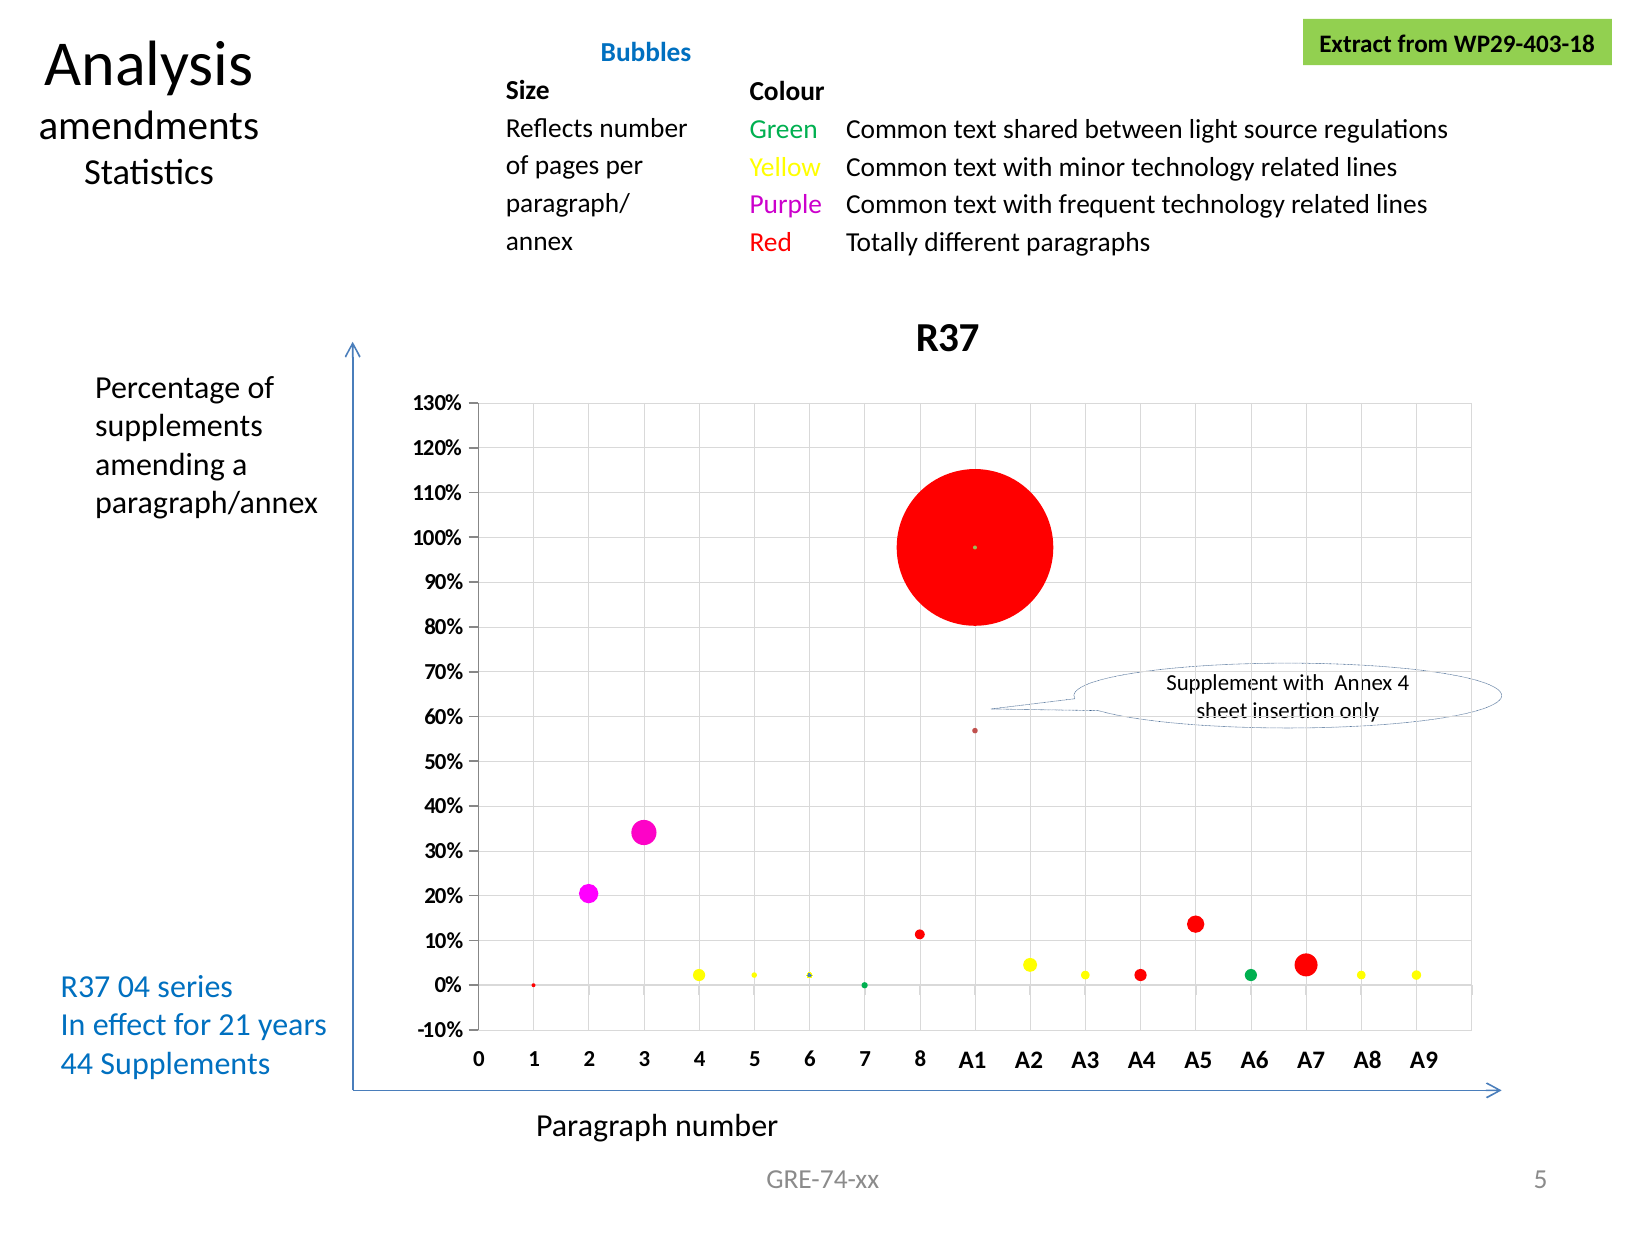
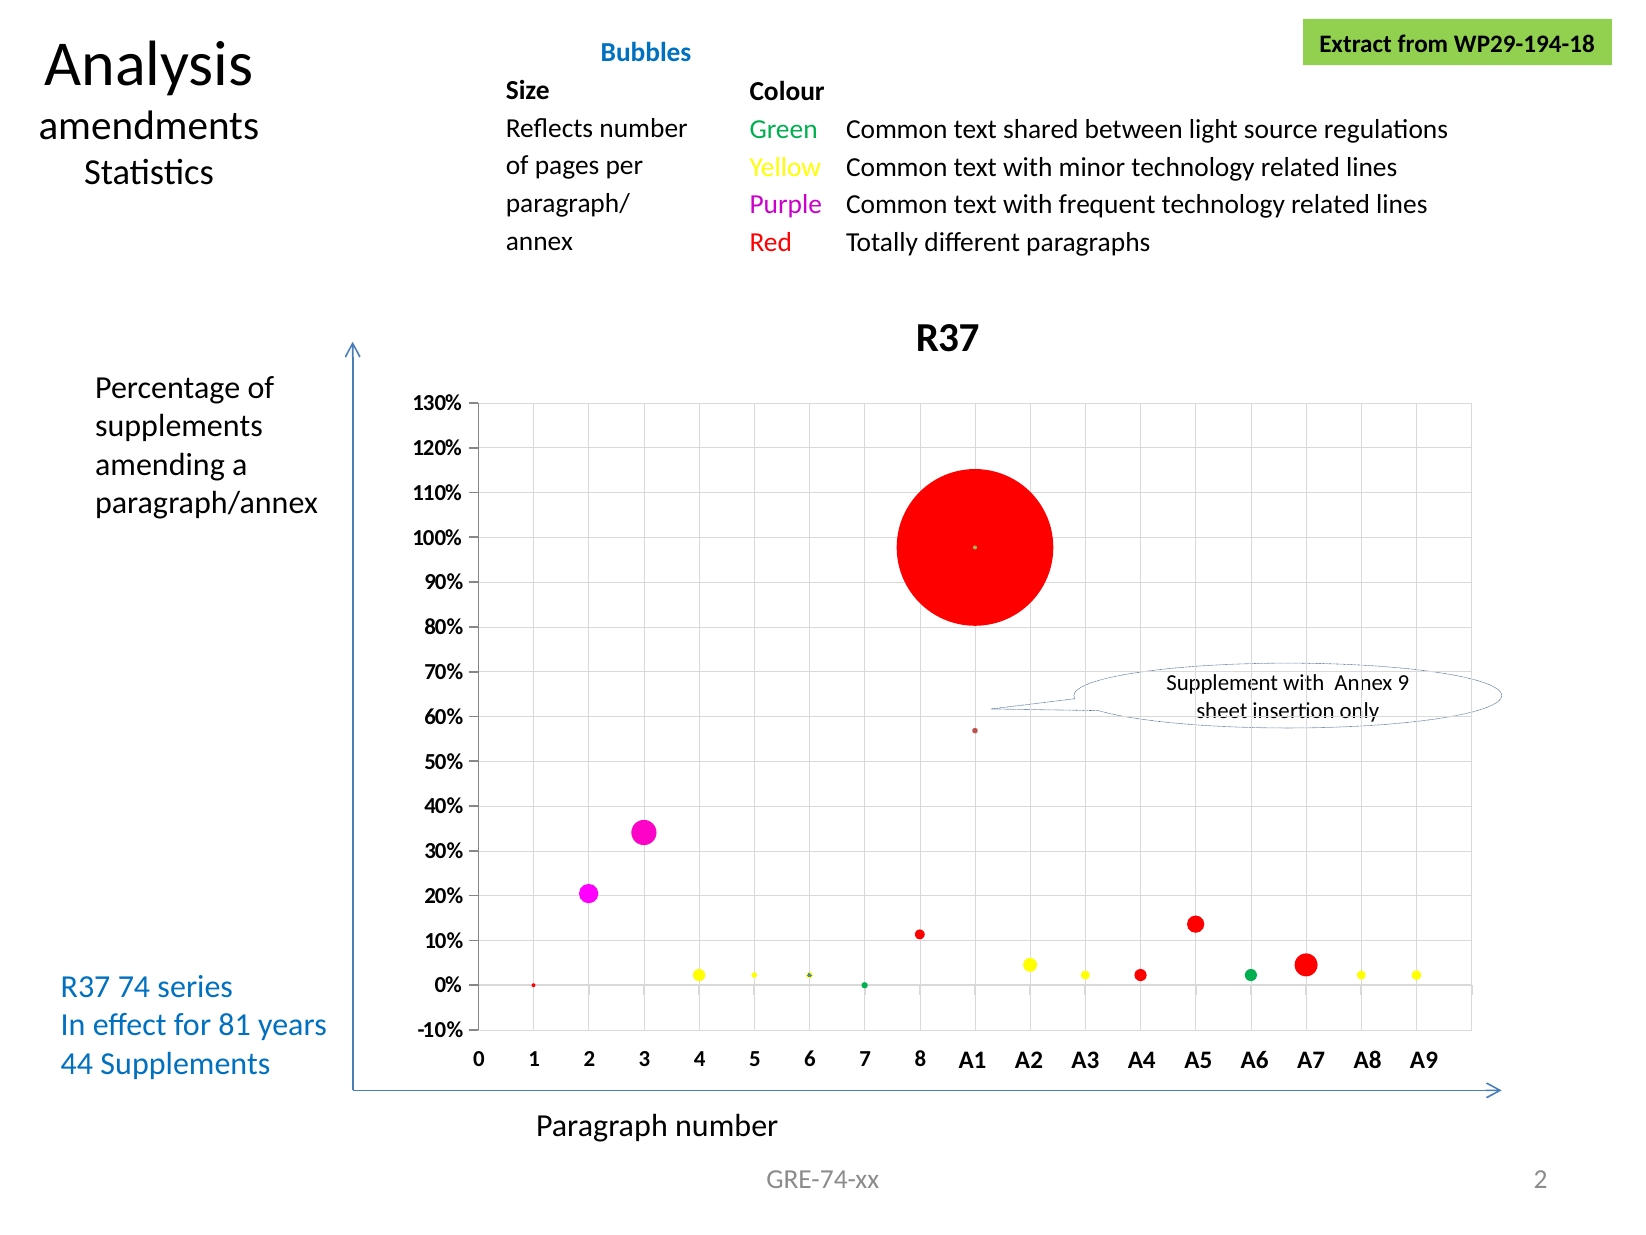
WP29-403-18: WP29-403-18 -> WP29-194-18 (1524, 44)
Annex 4: 4 -> 9 (1403, 683)
04: 04 -> 74 (134, 987)
21: 21 -> 81 (235, 1025)
GRE-74-xx 5: 5 -> 2 (1540, 1179)
